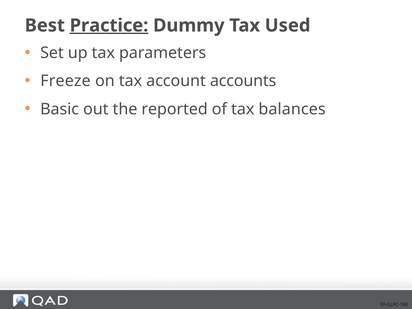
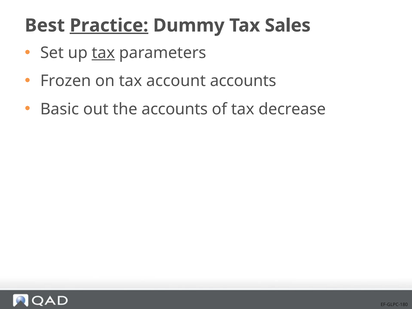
Used: Used -> Sales (288, 25)
tax underline: none -> present (103, 53)
Freeze: Freeze -> Frozen (66, 81)
the reported: reported -> accounts (175, 109)
balances: balances -> decrease (292, 109)
